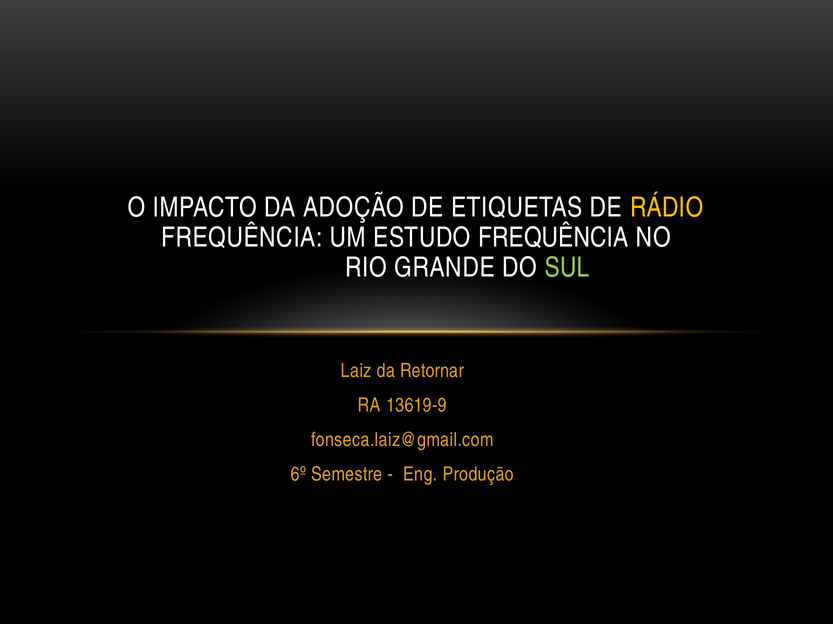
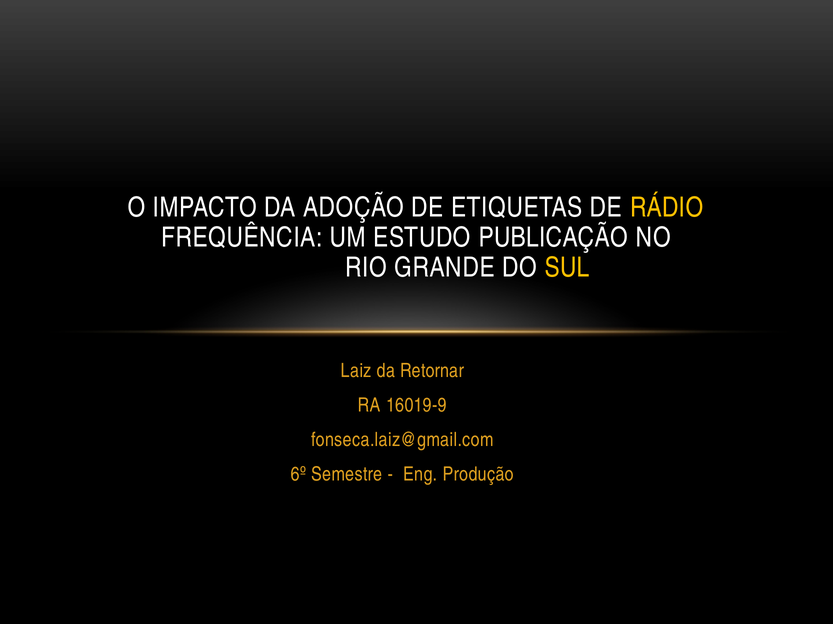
ESTUDO FREQUÊNCIA: FREQUÊNCIA -> PUBLICAÇÃO (553, 238)
SUL colour: light green -> yellow (567, 268)
13619-9: 13619-9 -> 16019-9 (416, 406)
